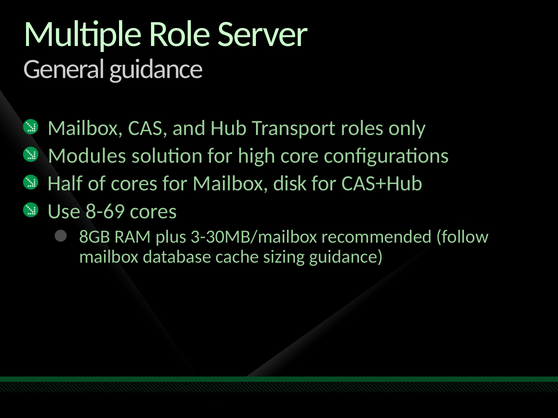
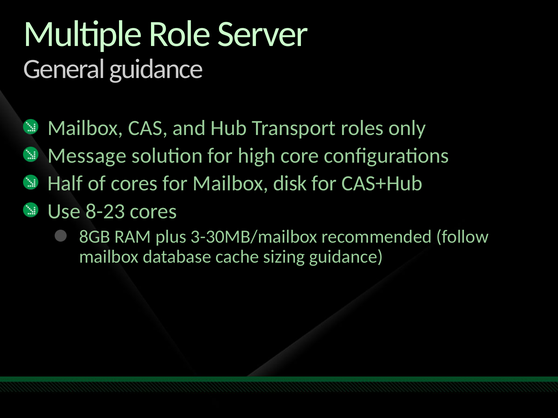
Modules: Modules -> Message (87, 156)
8-69: 8-69 -> 8-23 (105, 212)
